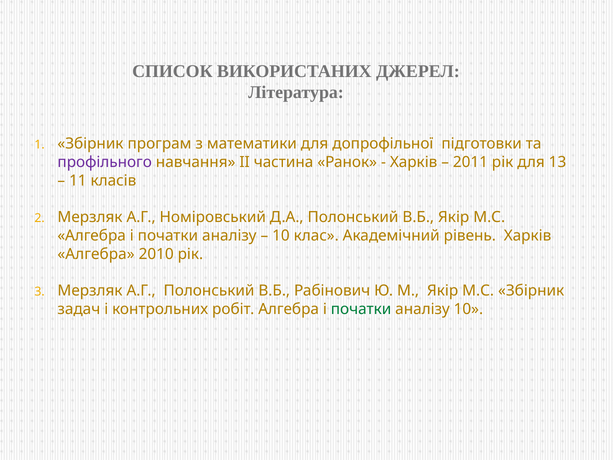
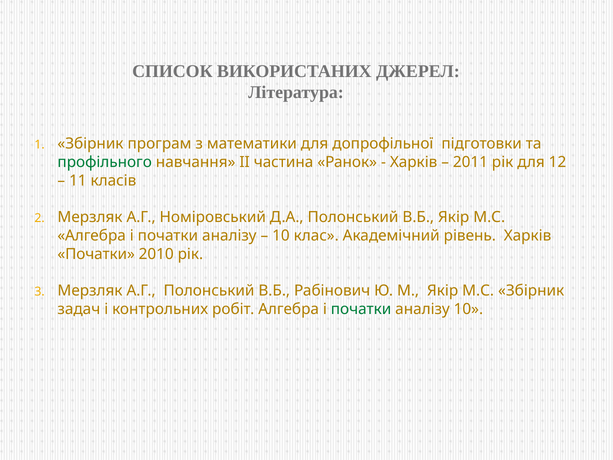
профільного colour: purple -> green (105, 162)
13: 13 -> 12 (558, 162)
Алгебра: Алгебра -> Початки (96, 254)
